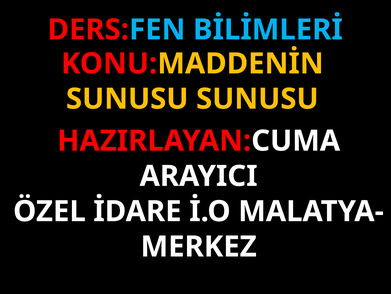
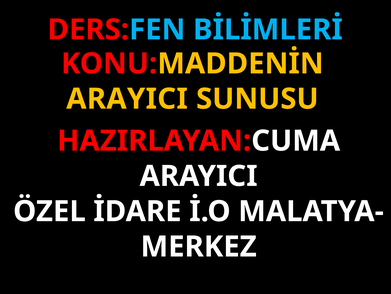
SUNUSU: SUNUSU -> ARAYICI (127, 99)
